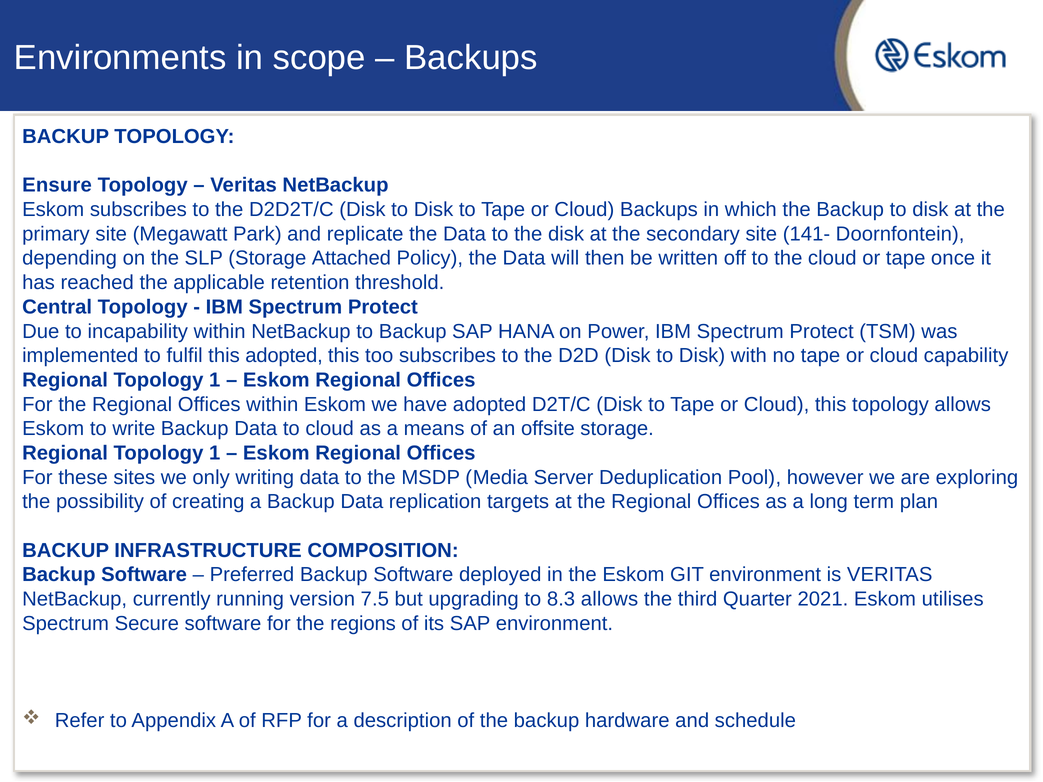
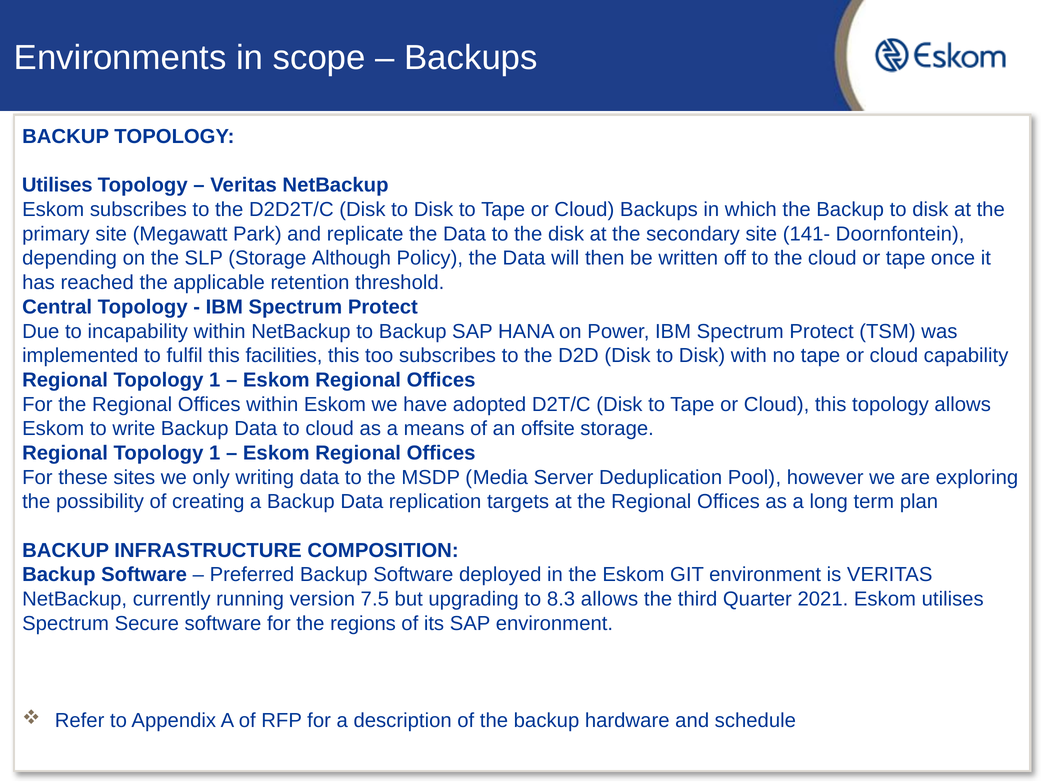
Ensure: Ensure -> Utilises (57, 185)
Attached: Attached -> Although (351, 258)
this adopted: adopted -> facilities (284, 356)
